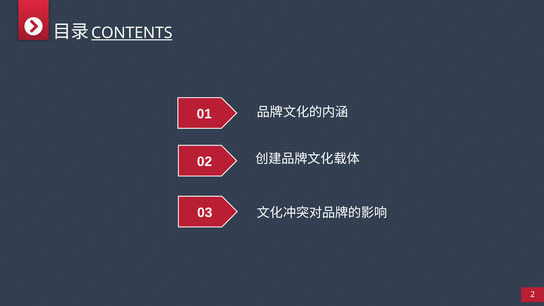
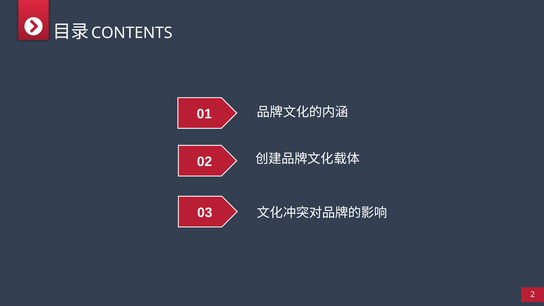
CONTENTS underline: present -> none (132, 33)
